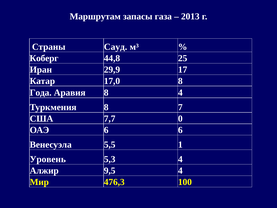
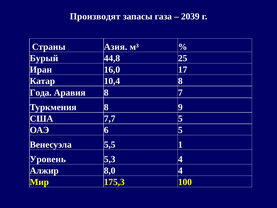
Маршрутам: Маршрутам -> Производят (95, 16)
2013: 2013 -> 2039 (190, 16)
Сауд: Сауд -> Азия (116, 47)
Коберг: Коберг -> Бурый (44, 58)
29,9: 29,9 -> 16,0 (112, 70)
17,0: 17,0 -> 10,4 (112, 81)
8 4: 4 -> 7 (180, 93)
7: 7 -> 9 (180, 107)
7,7 0: 0 -> 5 (180, 119)
6 6: 6 -> 5 (180, 130)
9,5: 9,5 -> 8,0 (110, 170)
476,3: 476,3 -> 175,3 (114, 182)
